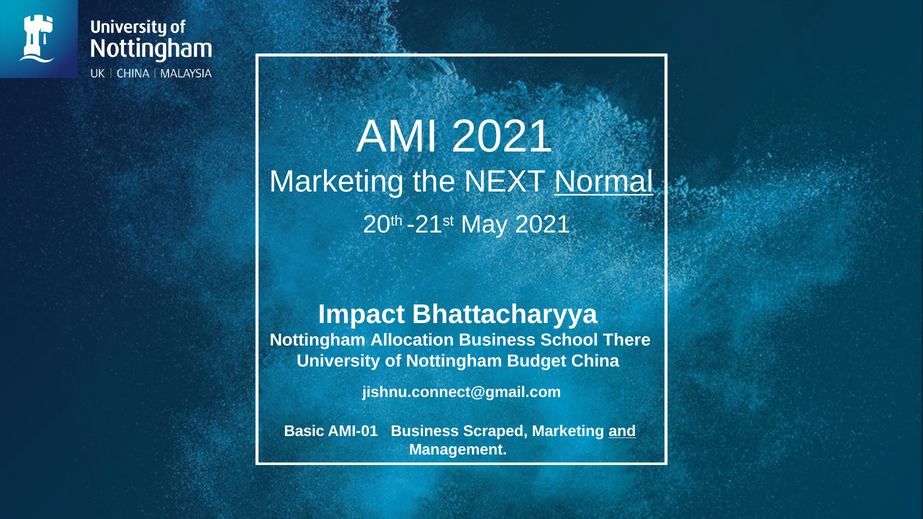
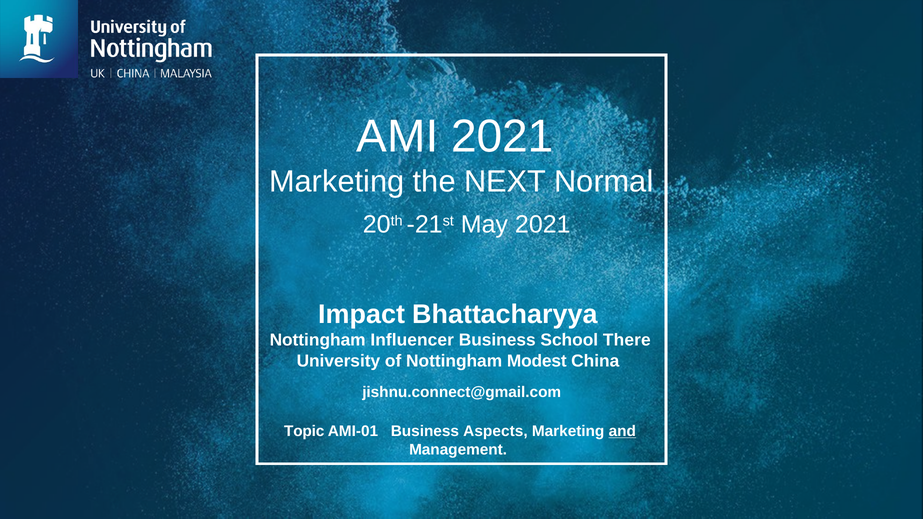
Normal underline: present -> none (604, 182)
Allocation: Allocation -> Influencer (412, 340)
Budget: Budget -> Modest (537, 361)
Basic: Basic -> Topic (304, 431)
Scraped: Scraped -> Aspects (495, 431)
